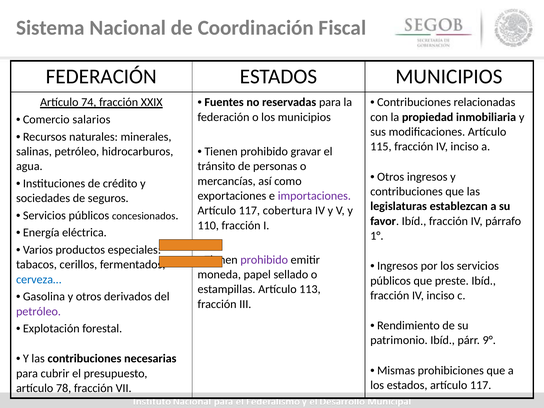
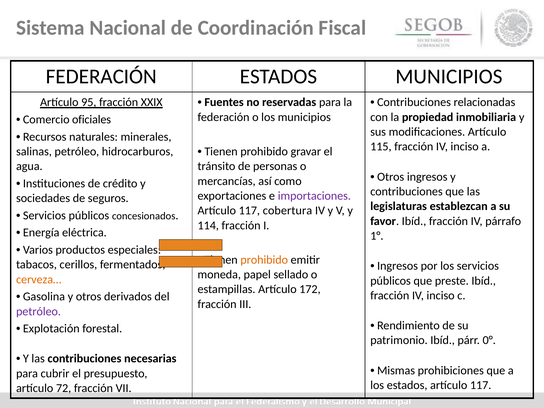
74: 74 -> 95 (89, 102)
salarios: salarios -> oficiales (92, 120)
110: 110 -> 114 (208, 225)
prohibido colour: purple -> orange (264, 260)
cerveza… colour: blue -> orange (39, 279)
113: 113 -> 172 (310, 289)
9°: 9° -> 0° (489, 340)
78: 78 -> 72 (64, 388)
